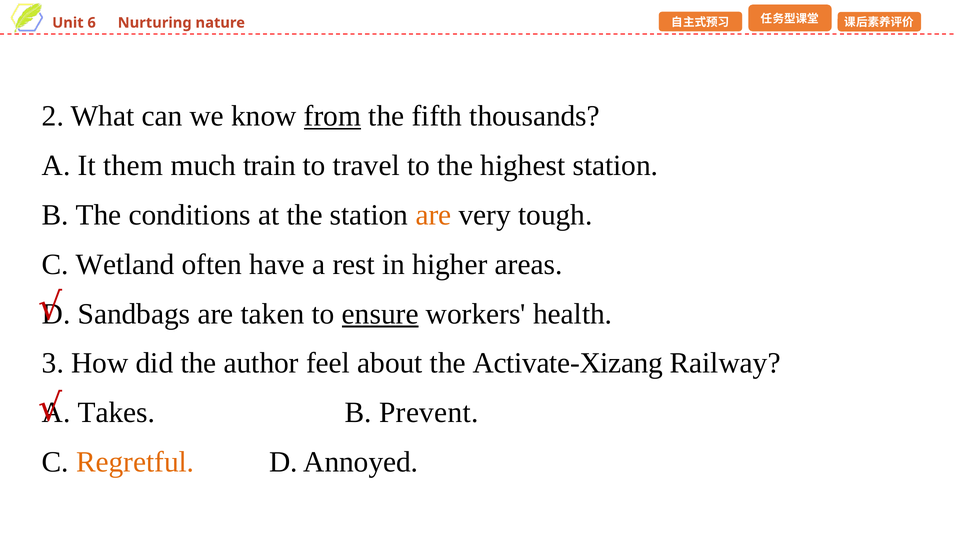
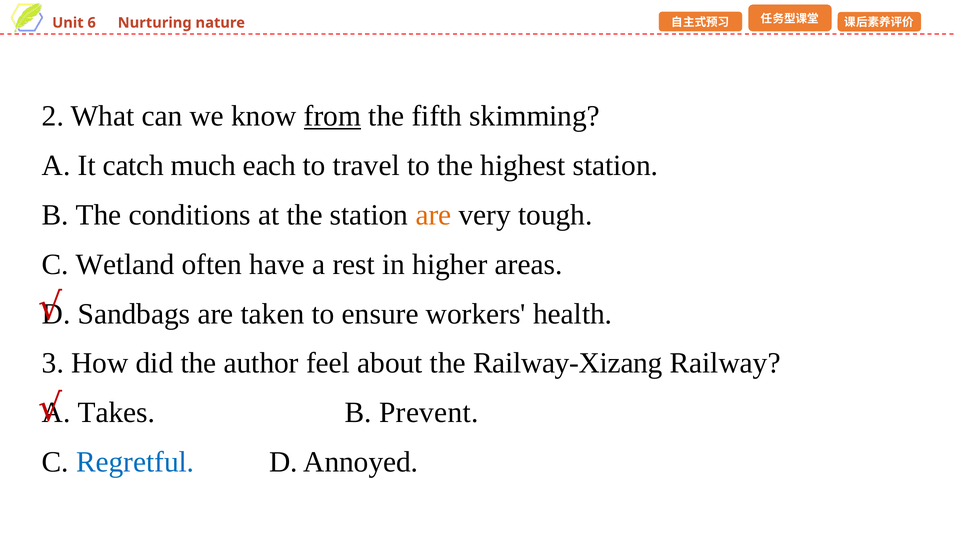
thousands: thousands -> skimming (535, 116)
them: them -> catch (133, 166)
train: train -> each (269, 166)
ensure underline: present -> none (380, 314)
Activate-Xizang: Activate-Xizang -> Railway-Xizang (568, 364)
Regretful colour: orange -> blue (135, 463)
